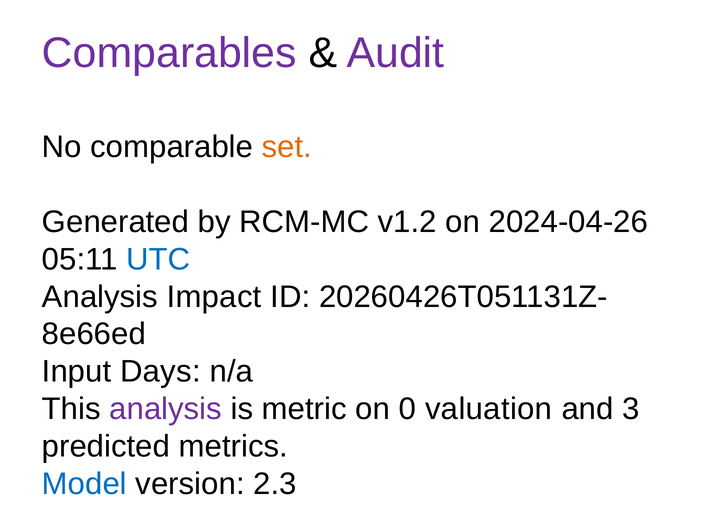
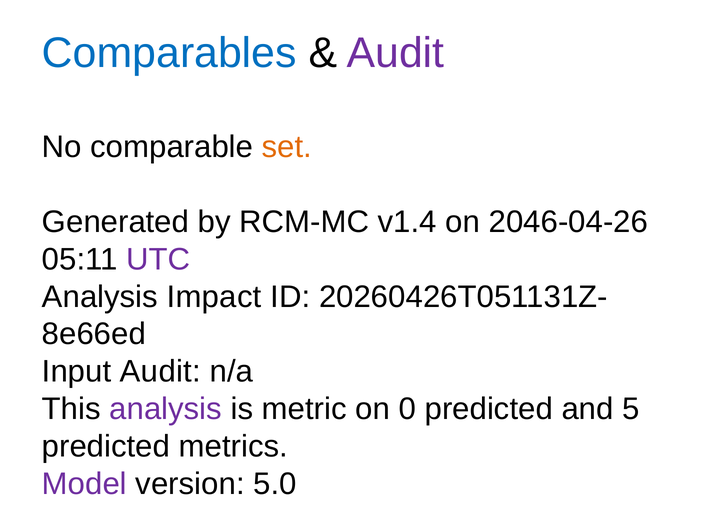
Comparables colour: purple -> blue (169, 53)
v1.2: v1.2 -> v1.4 (407, 222)
2024-04-26: 2024-04-26 -> 2046-04-26 (568, 222)
UTC colour: blue -> purple (158, 259)
Input Days: Days -> Audit (160, 371)
0 valuation: valuation -> predicted (489, 409)
3: 3 -> 5 (631, 409)
Model colour: blue -> purple (84, 484)
2.3: 2.3 -> 5.0 (275, 484)
